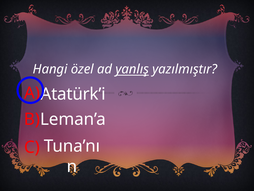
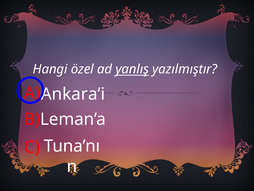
Atatürk’i: Atatürk’i -> Ankara’i (73, 94)
